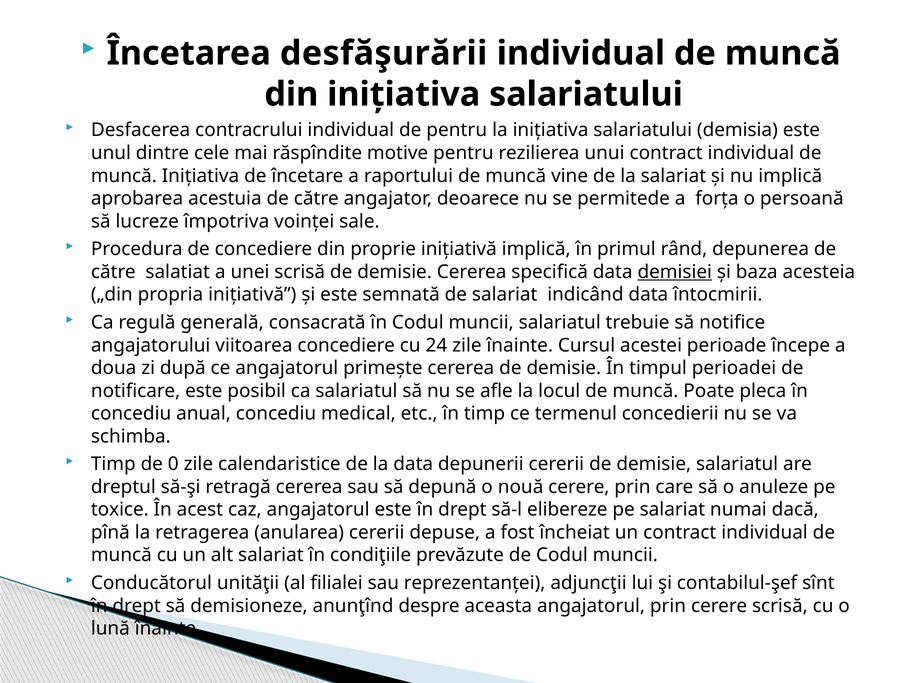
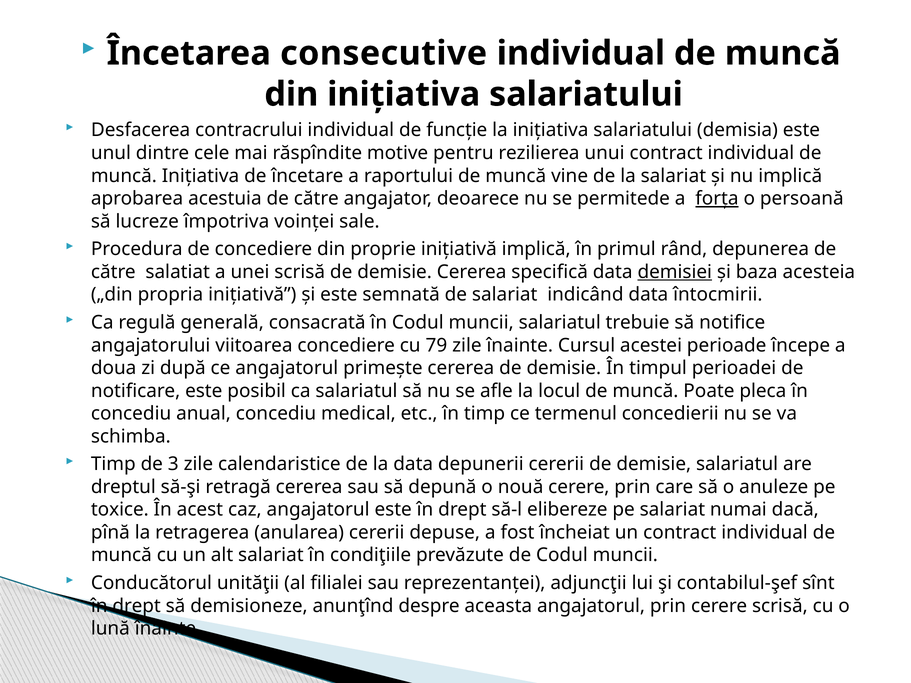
desfăşurării: desfăşurării -> consecutive (384, 53)
de pentru: pentru -> funcție (457, 130)
forța underline: none -> present (717, 199)
24: 24 -> 79 (436, 345)
0: 0 -> 3 (173, 464)
